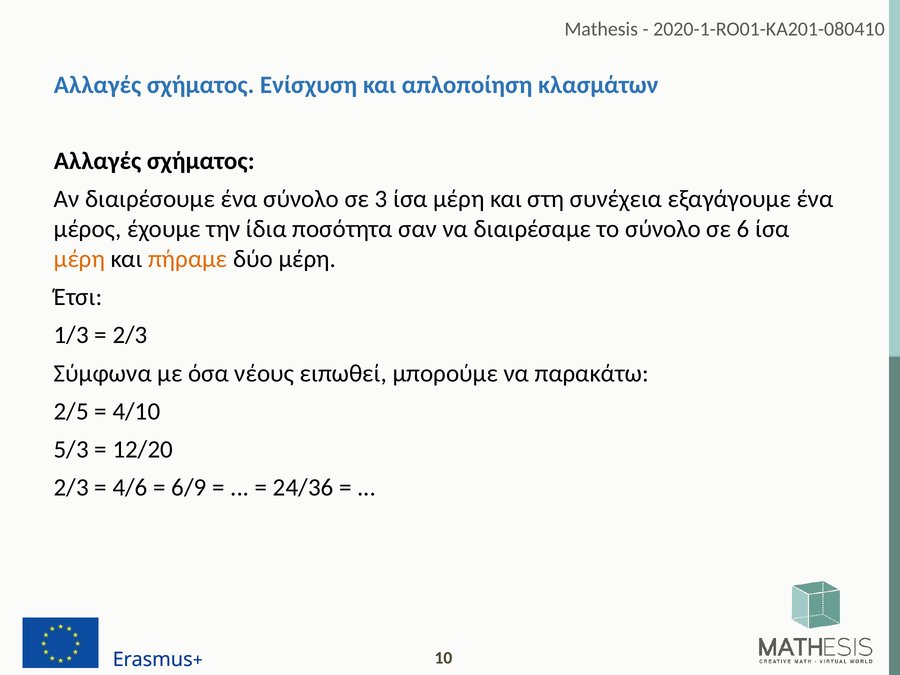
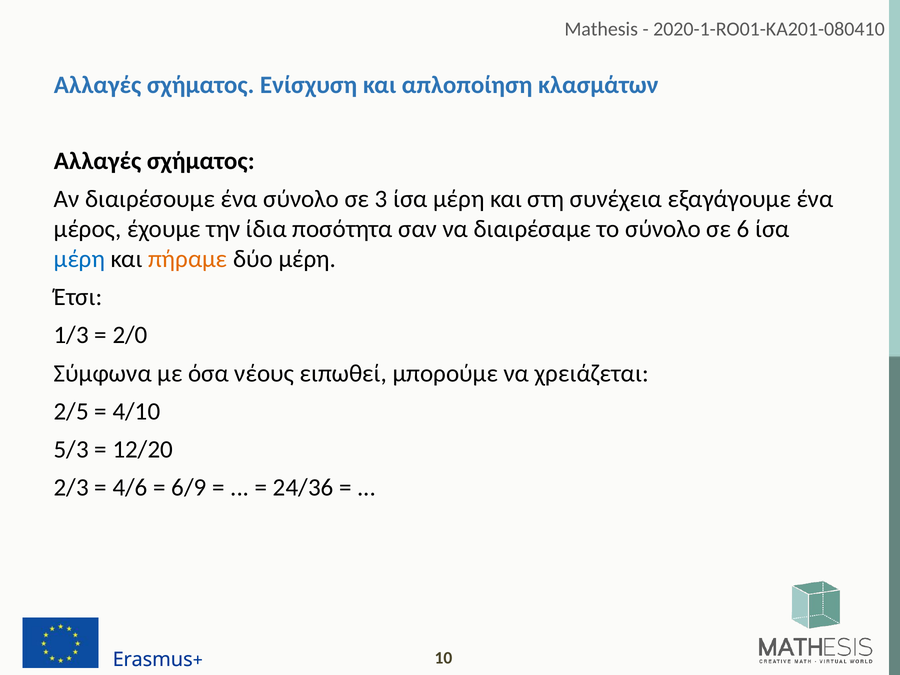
μέρη colour: orange -> blue (79, 259)
2/3: 2/3 -> 2/0 (130, 335)
παρακάτω: παρακάτω -> χρειάζεται (592, 373)
